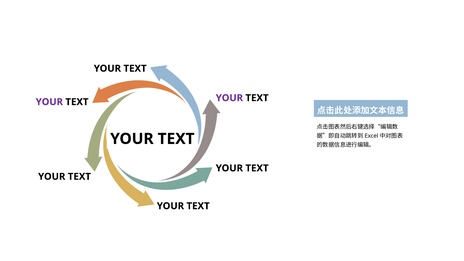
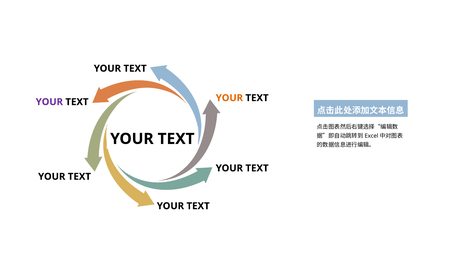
YOUR colour: purple -> orange (229, 98)
